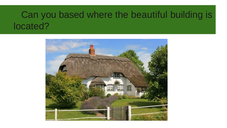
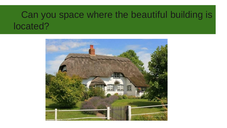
based: based -> space (72, 15)
